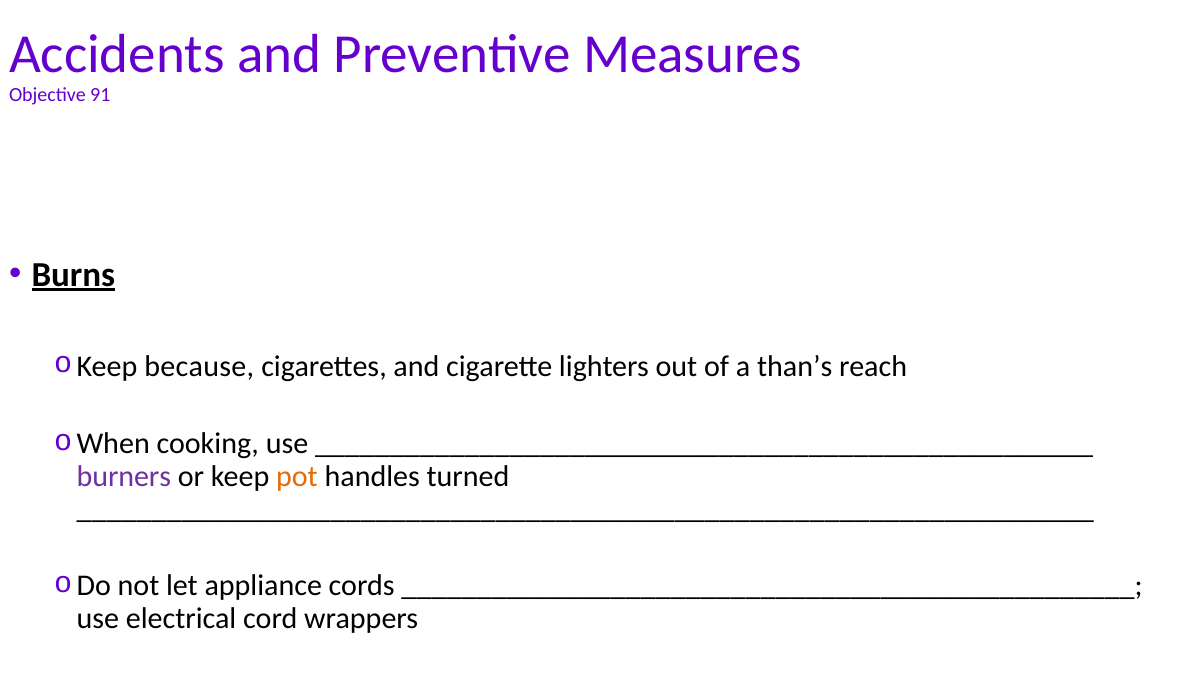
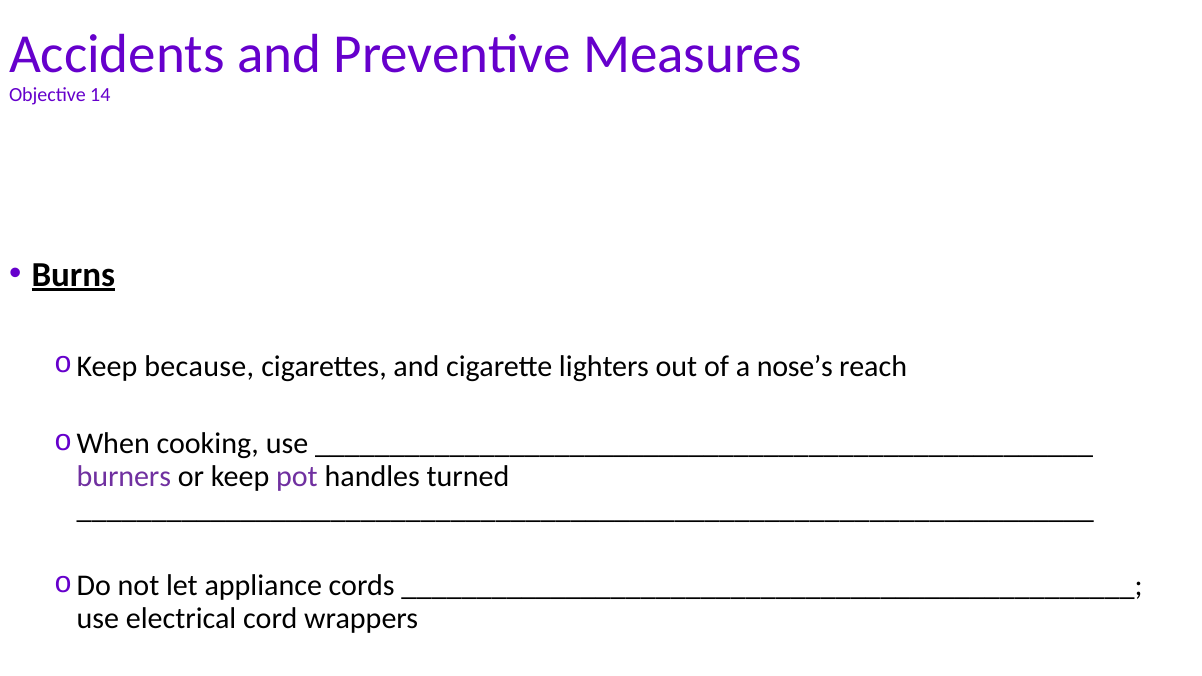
91: 91 -> 14 (100, 95)
than’s: than’s -> nose’s (795, 367)
pot colour: orange -> purple (297, 476)
